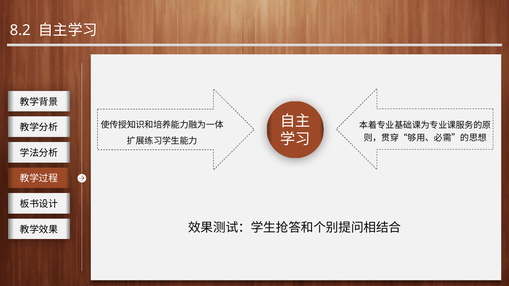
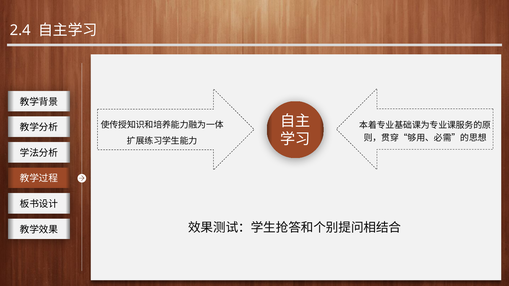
8.2: 8.2 -> 2.4 (20, 30)
